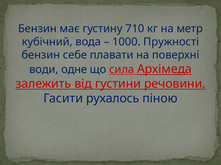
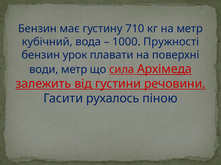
себе: себе -> урок (75, 55)
води одне: одне -> метр (74, 70)
